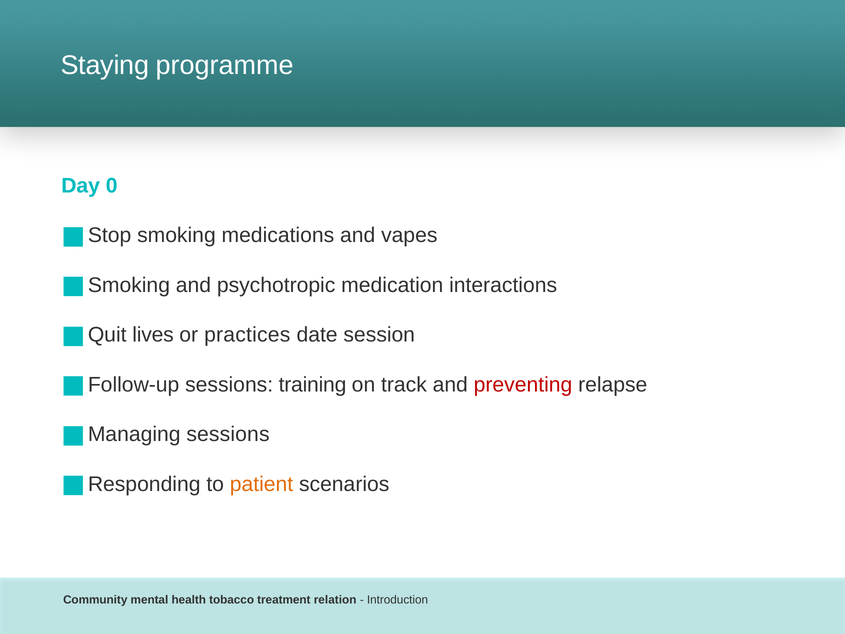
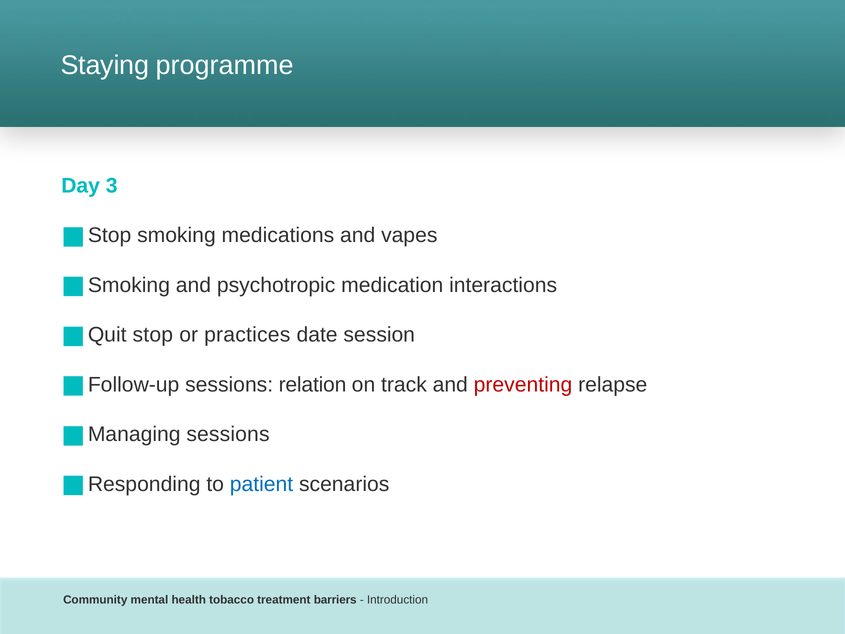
0: 0 -> 3 (112, 185)
lives: lives -> stop (153, 335)
training: training -> relation (313, 384)
patient colour: orange -> blue (262, 484)
relation: relation -> barriers (335, 599)
